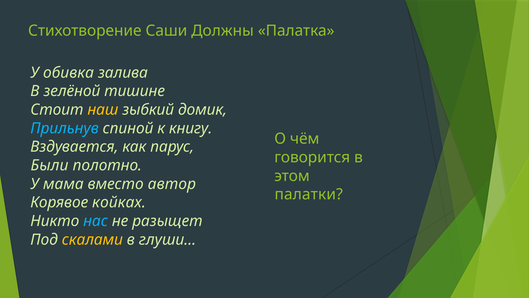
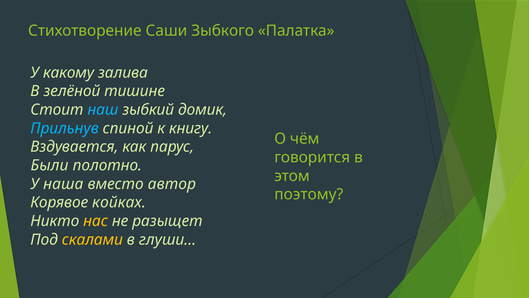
Должны: Должны -> Зыбкого (223, 31)
обивка: обивка -> какому (69, 73)
наш colour: yellow -> light blue (103, 110)
мама: мама -> наша (63, 184)
палатки: палатки -> поэтому (309, 194)
нас colour: light blue -> yellow (96, 221)
